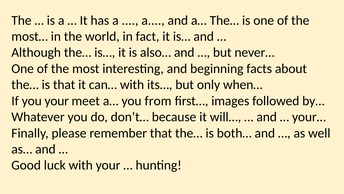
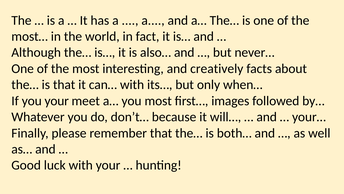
beginning: beginning -> creatively (217, 69)
you from: from -> most (158, 101)
